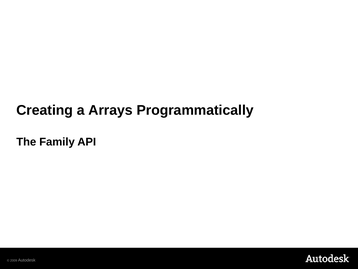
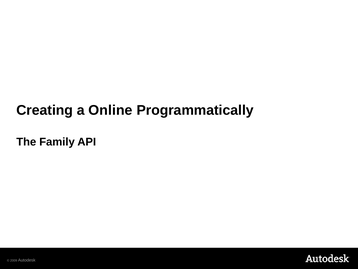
Arrays: Arrays -> Online (110, 110)
